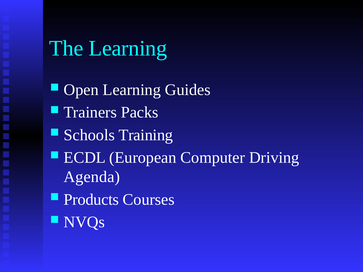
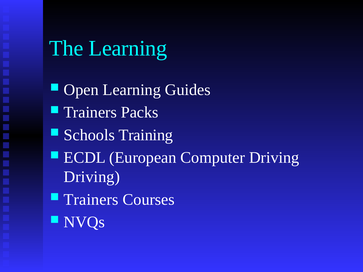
Agenda: Agenda -> Driving (92, 177)
Products: Products -> Trainers (91, 200)
